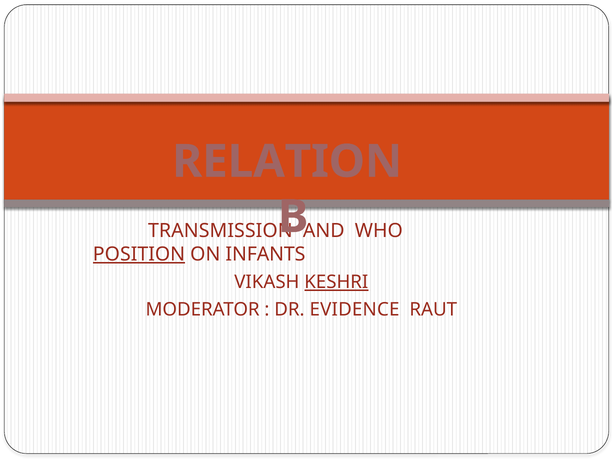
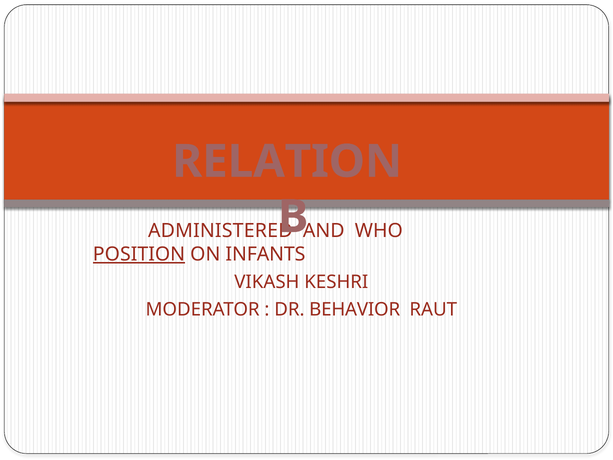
TRANSMISSION: TRANSMISSION -> ADMINISTERED (220, 231)
KESHRI underline: present -> none (336, 282)
EVIDENCE: EVIDENCE -> BEHAVIOR (355, 309)
